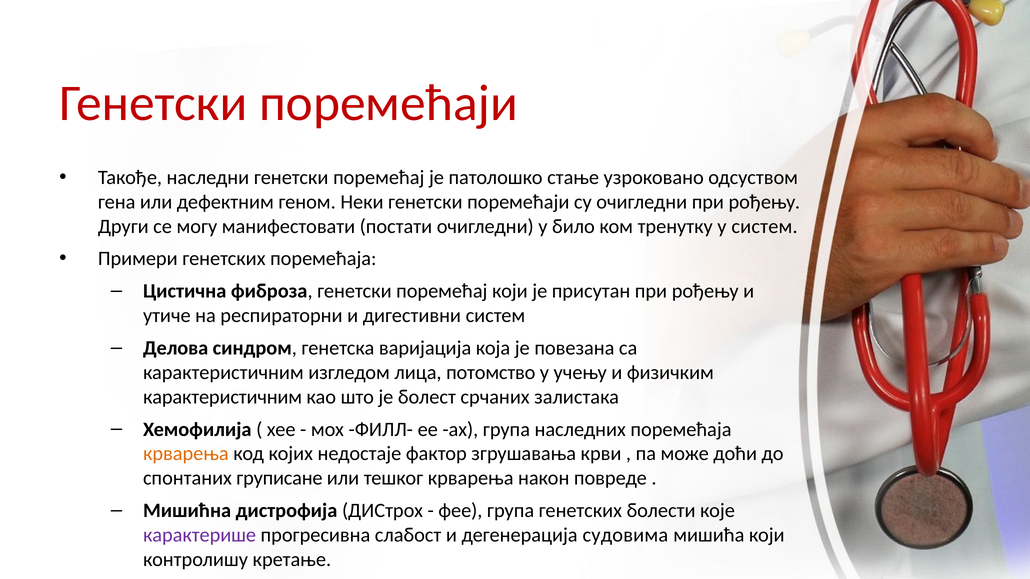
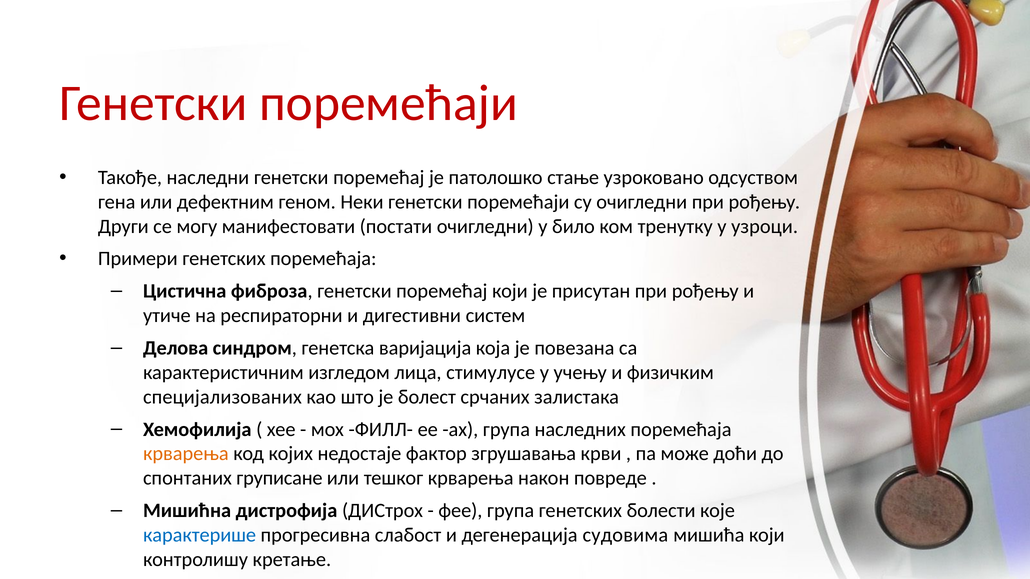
у систем: систем -> узроци (765, 226)
потомство: потомство -> стимулусе (491, 373)
карактеристичним: карактеристичним -> специјализованих (222, 397)
карактерише colour: purple -> blue (200, 535)
